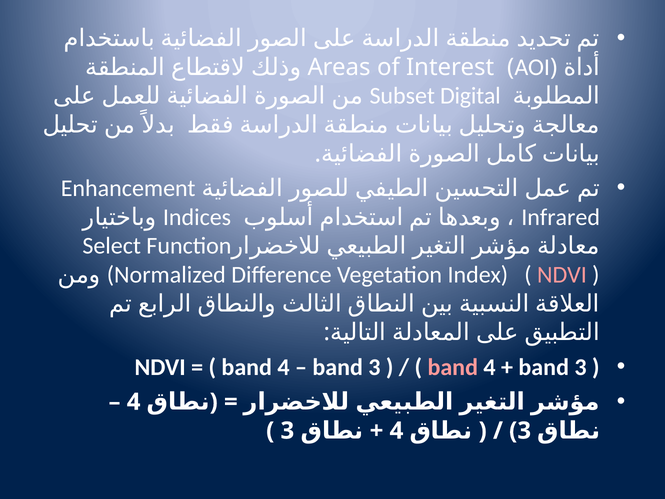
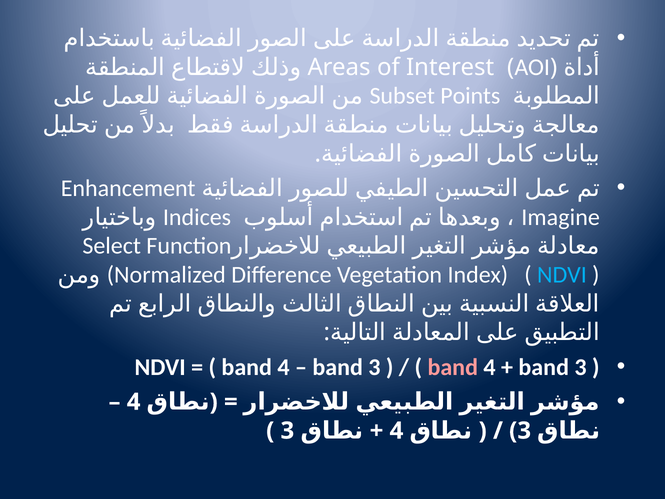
Digital: Digital -> Points (470, 96)
Infrared: Infrared -> Imagine (561, 217)
NDVI colour: pink -> light blue (562, 275)
